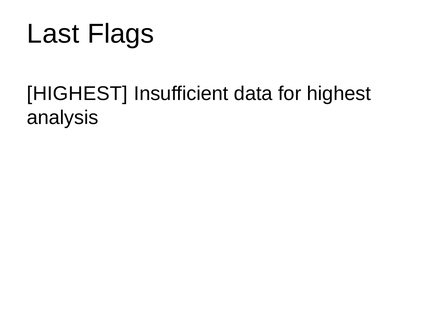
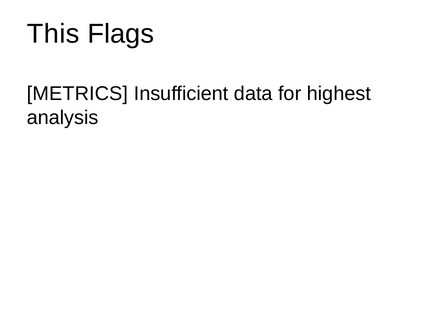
Last: Last -> This (53, 34)
HIGHEST: HIGHEST -> METRICS (77, 94)
